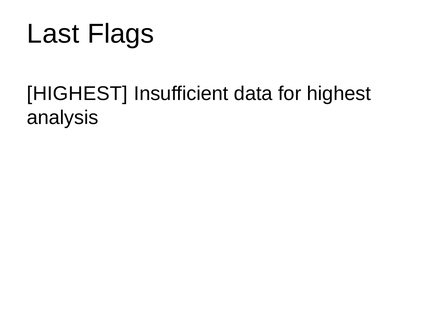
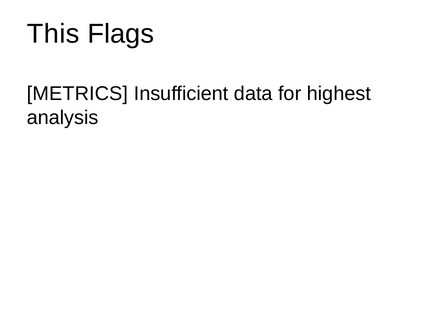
Last: Last -> This (53, 34)
HIGHEST: HIGHEST -> METRICS (77, 94)
